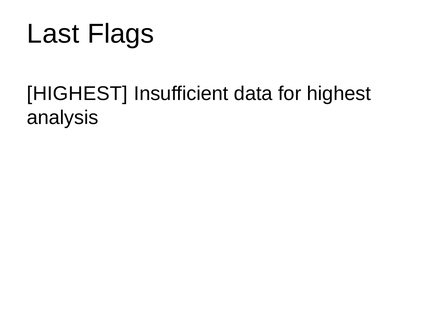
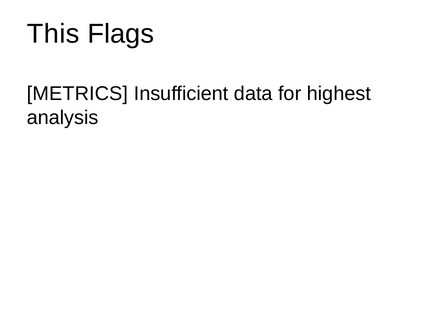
Last: Last -> This (53, 34)
HIGHEST: HIGHEST -> METRICS (77, 94)
